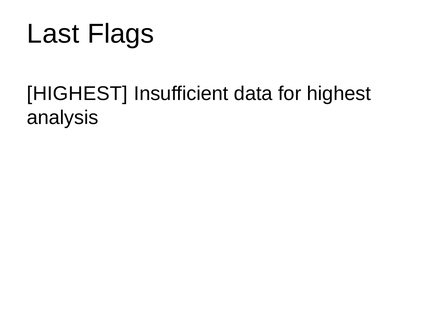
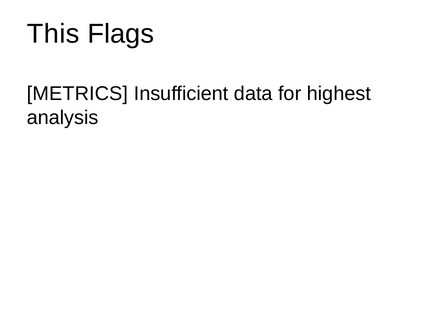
Last: Last -> This (53, 34)
HIGHEST: HIGHEST -> METRICS (77, 94)
